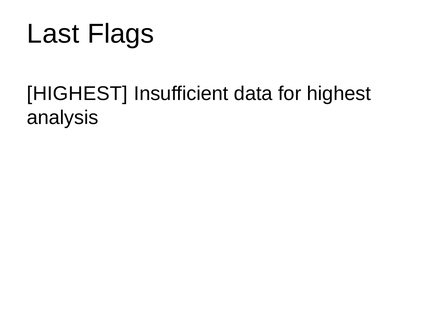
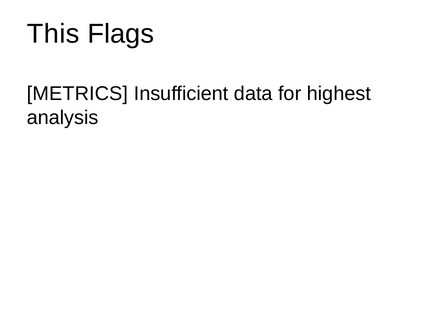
Last: Last -> This (53, 34)
HIGHEST: HIGHEST -> METRICS (77, 94)
